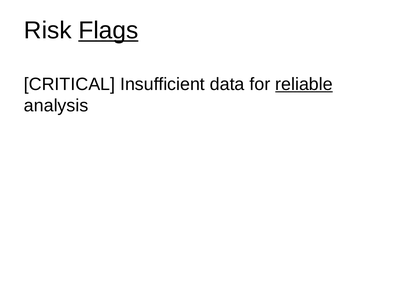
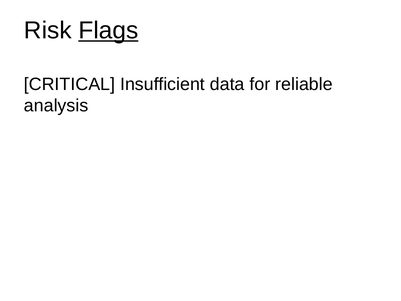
reliable underline: present -> none (304, 84)
